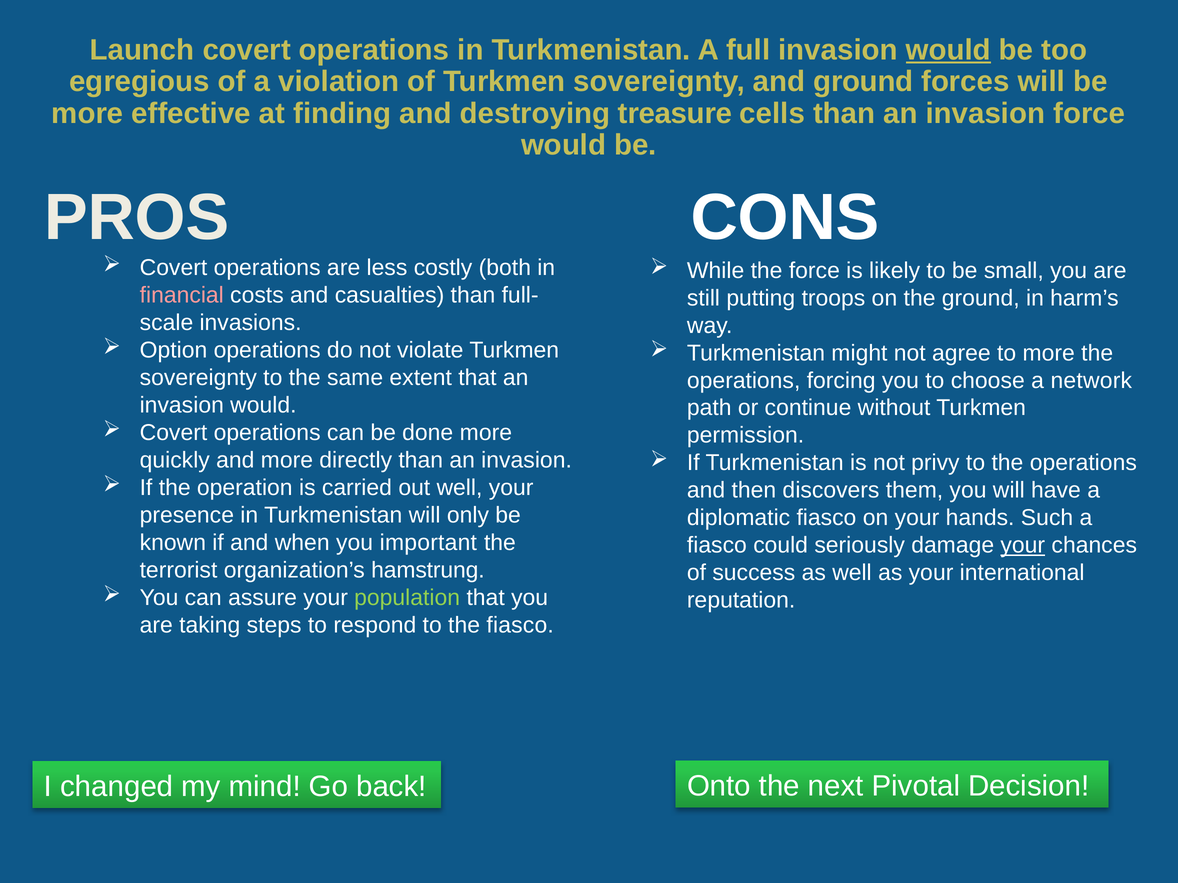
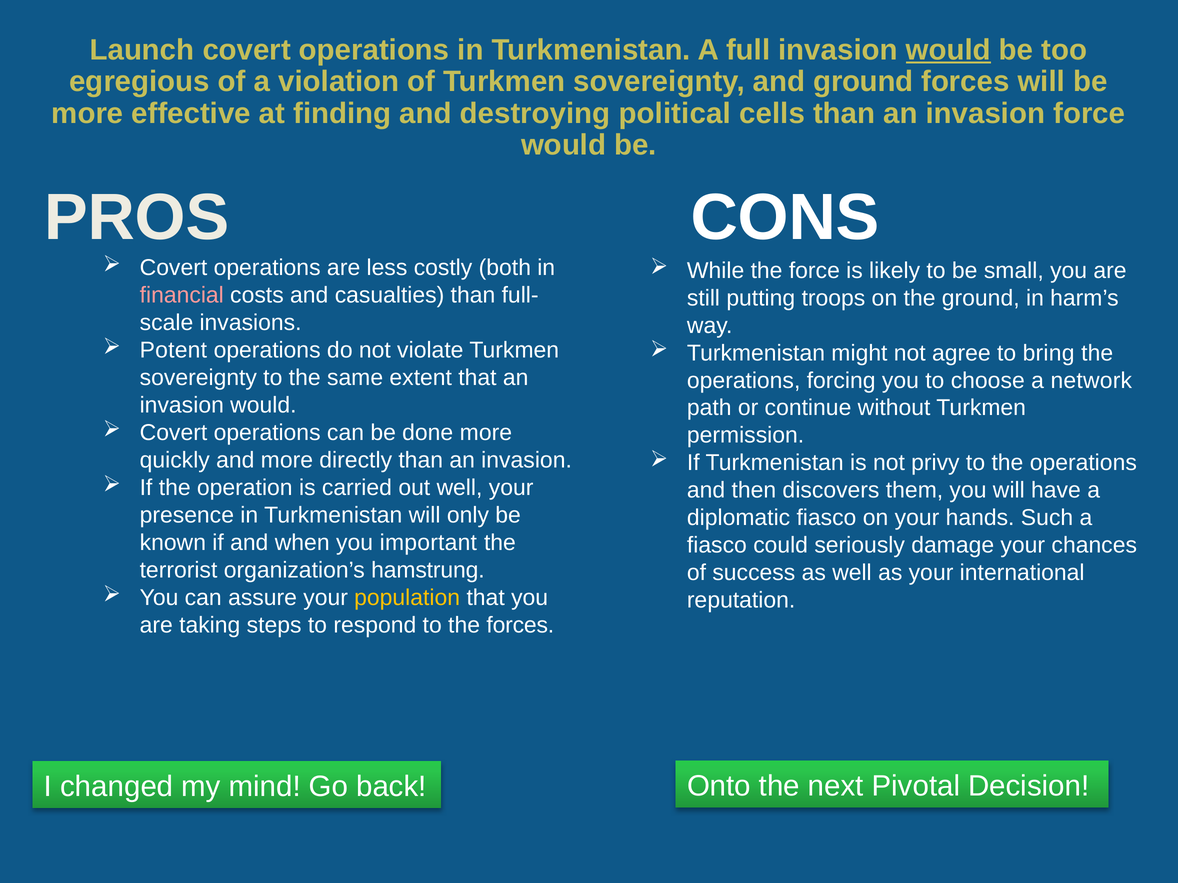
treasure: treasure -> political (675, 114)
Option: Option -> Potent (173, 351)
to more: more -> bring (1049, 353)
your underline: present -> none (1023, 546)
population colour: light green -> yellow (407, 598)
the fiasco: fiasco -> forces (520, 626)
